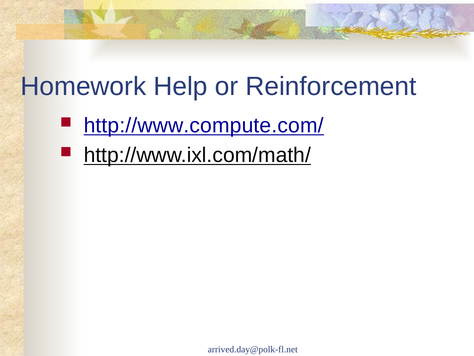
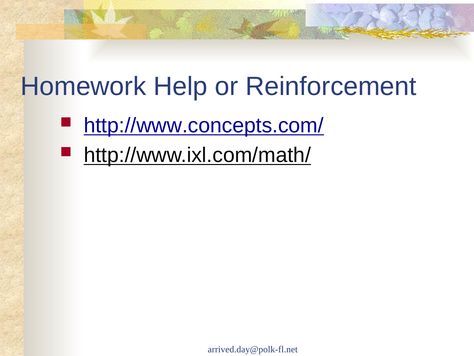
http://www.compute.com/: http://www.compute.com/ -> http://www.concepts.com/ (204, 125)
